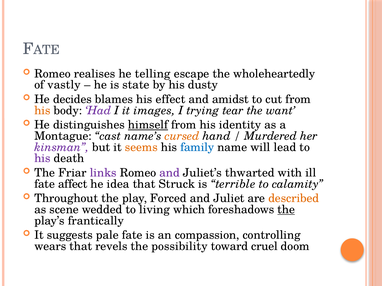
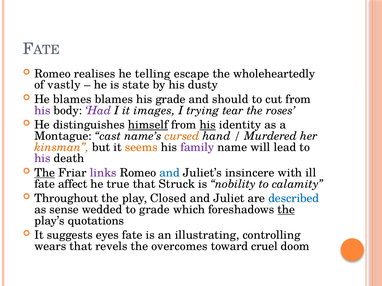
He decides: decides -> blames (72, 99)
his effect: effect -> grade (171, 99)
amidst: amidst -> should (230, 99)
his colour: orange -> purple (42, 111)
want: want -> roses (281, 111)
his underline: none -> present (208, 125)
kinsman colour: purple -> orange (62, 147)
family colour: blue -> purple (197, 147)
The underline: none -> present (45, 173)
and colour: purple -> blue (170, 173)
thwarted: thwarted -> insincere (250, 173)
idea: idea -> true (118, 184)
terrible: terrible -> nobility (233, 184)
Forced: Forced -> Closed (168, 199)
described colour: orange -> blue (294, 199)
scene: scene -> sense (64, 210)
to living: living -> grade (155, 210)
frantically: frantically -> quotations (96, 221)
pale: pale -> eyes (107, 235)
compassion: compassion -> illustrating (207, 235)
possibility: possibility -> overcomes (179, 247)
